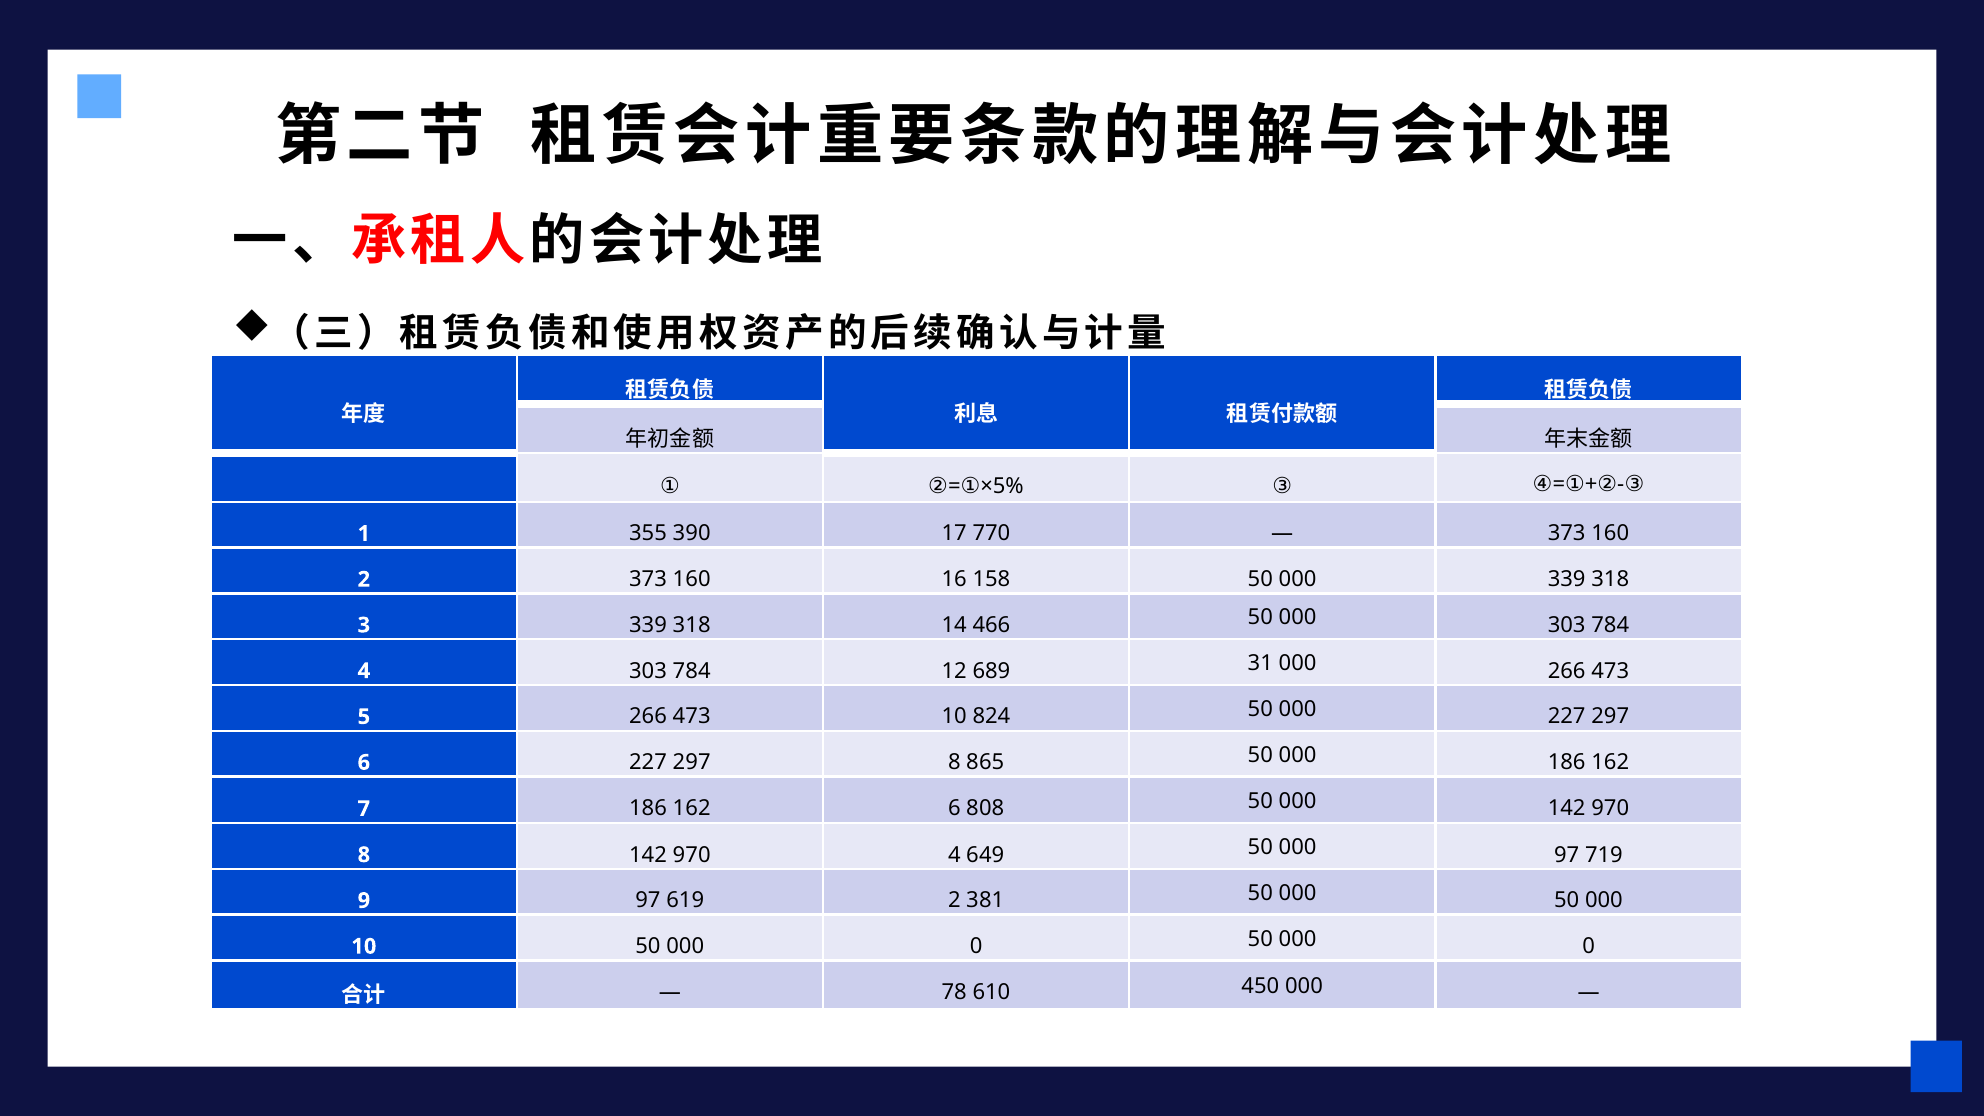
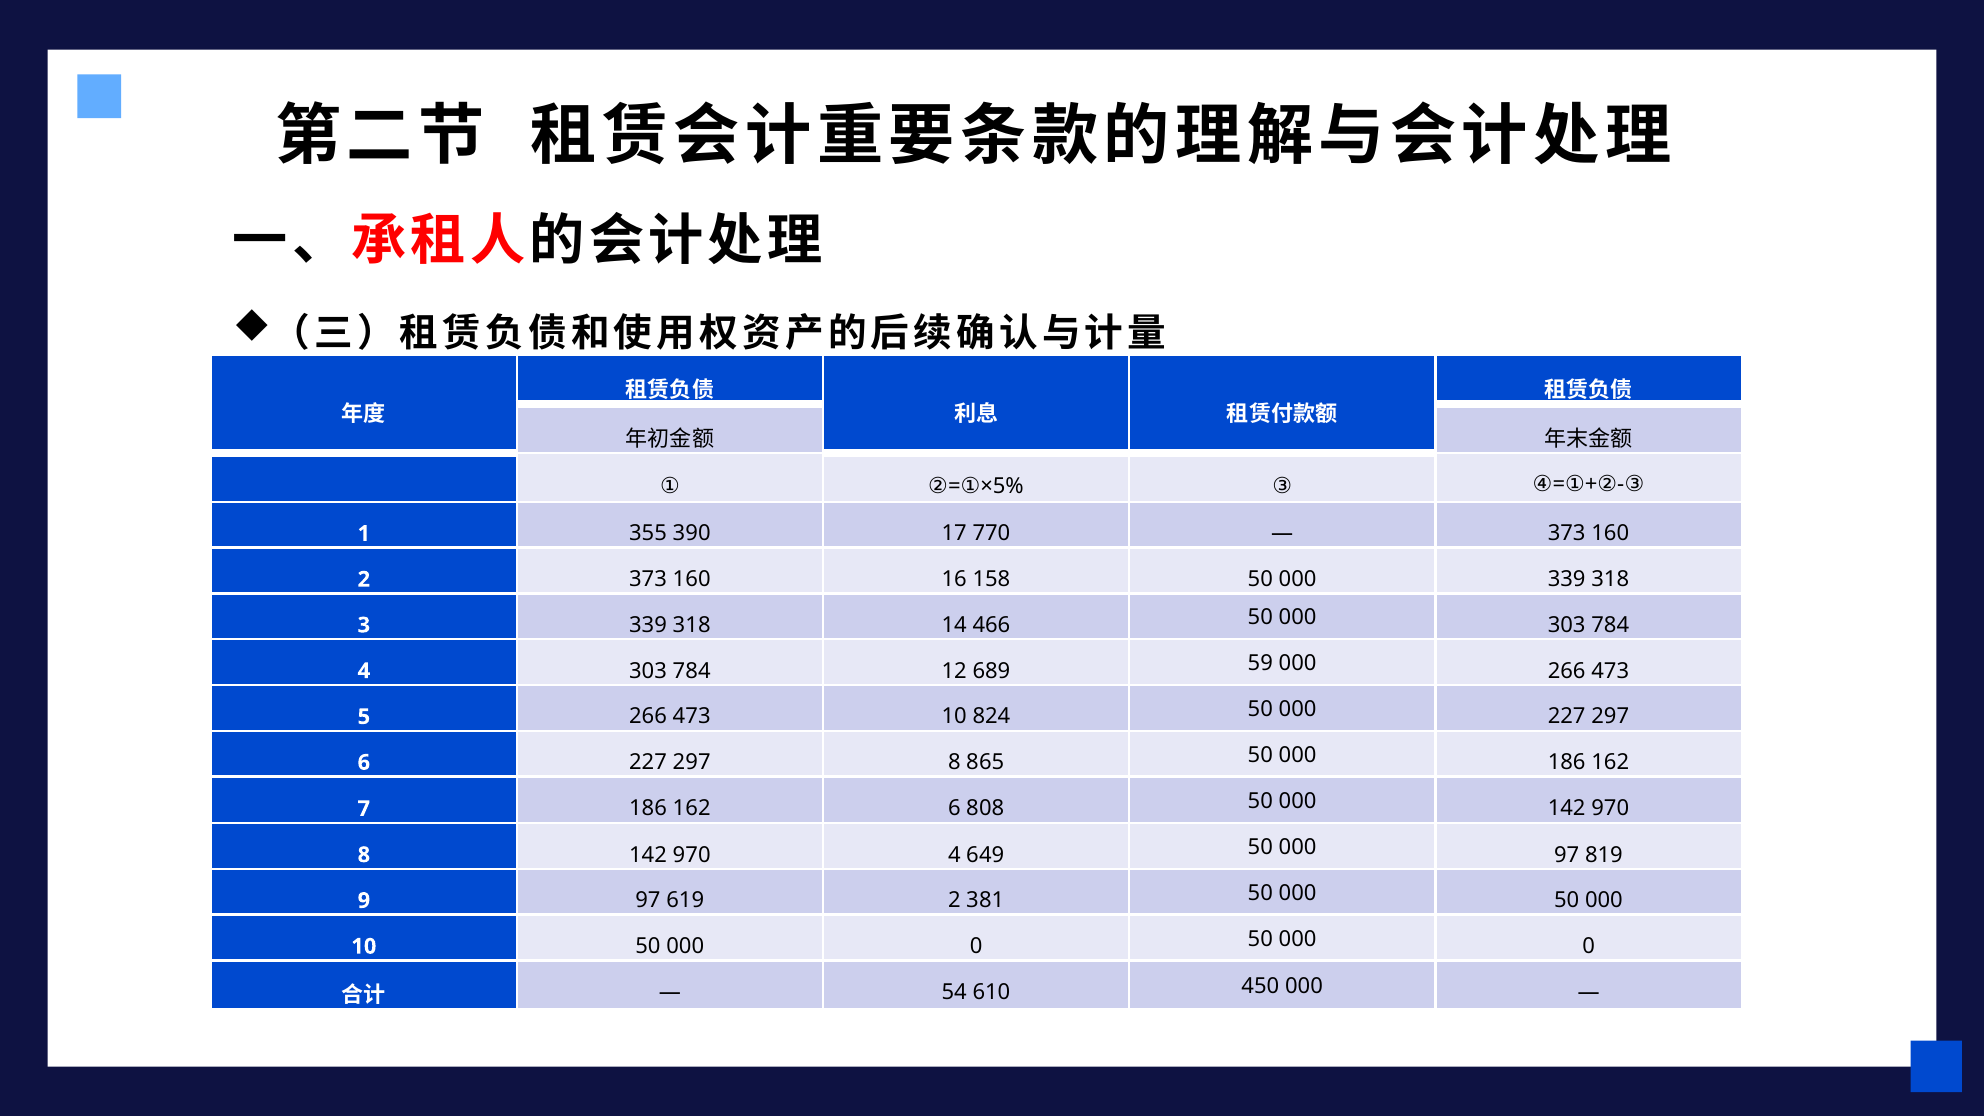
31: 31 -> 59 (1260, 663)
719: 719 -> 819 (1604, 855)
78: 78 -> 54 (954, 992)
